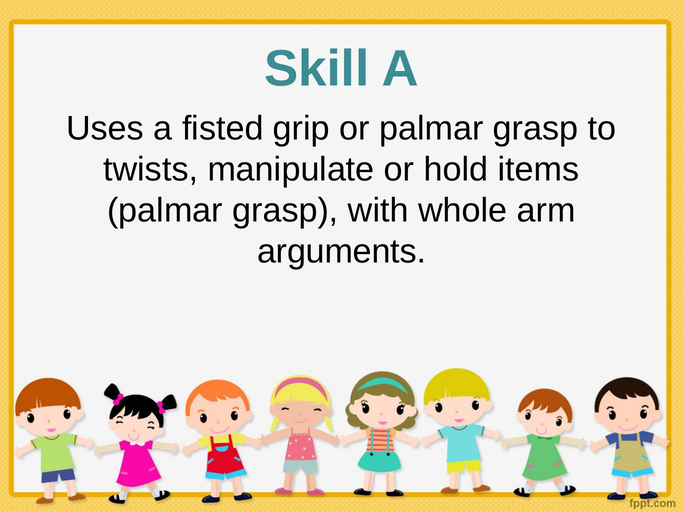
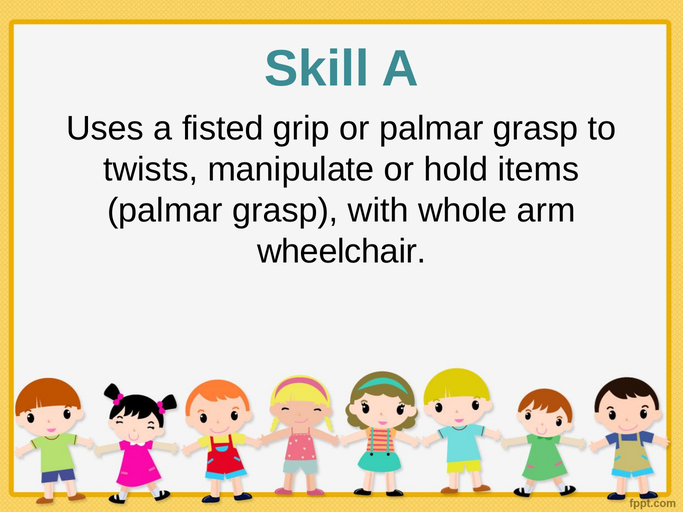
arguments: arguments -> wheelchair (342, 252)
